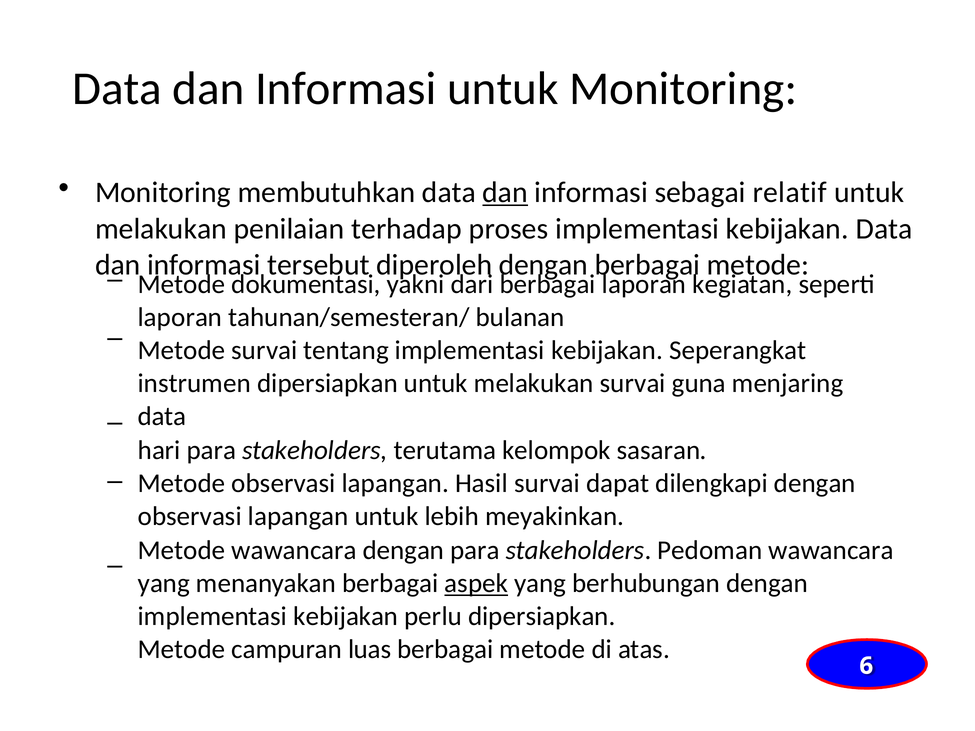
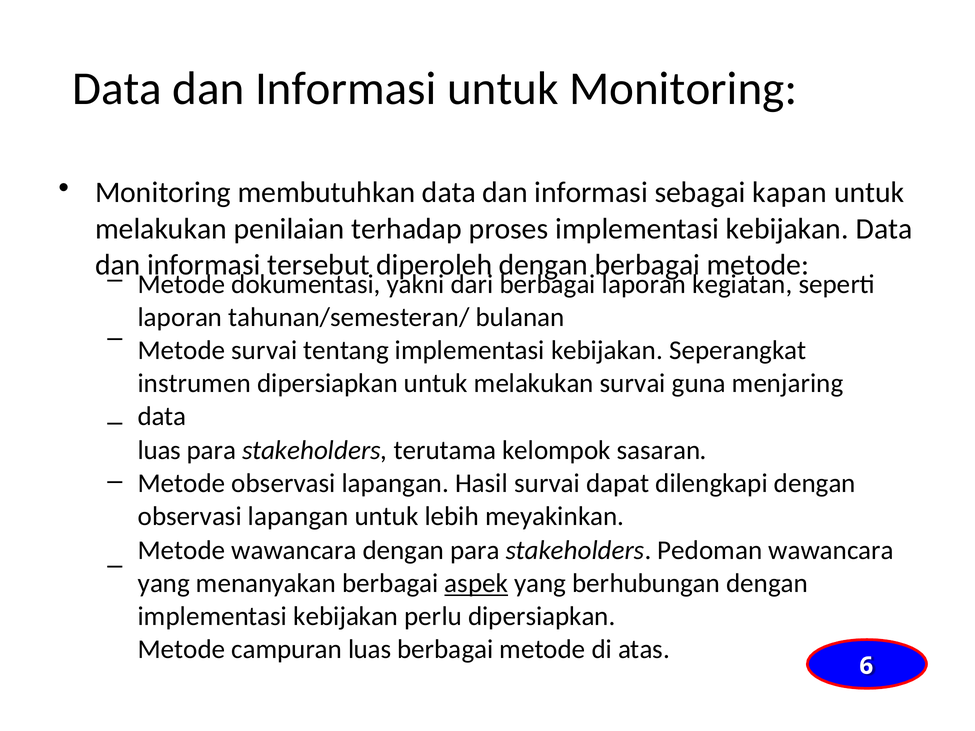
dan underline: present -> none (505, 192)
relatif: relatif -> kapan (790, 192)
hari: hari -> luas (159, 450)
